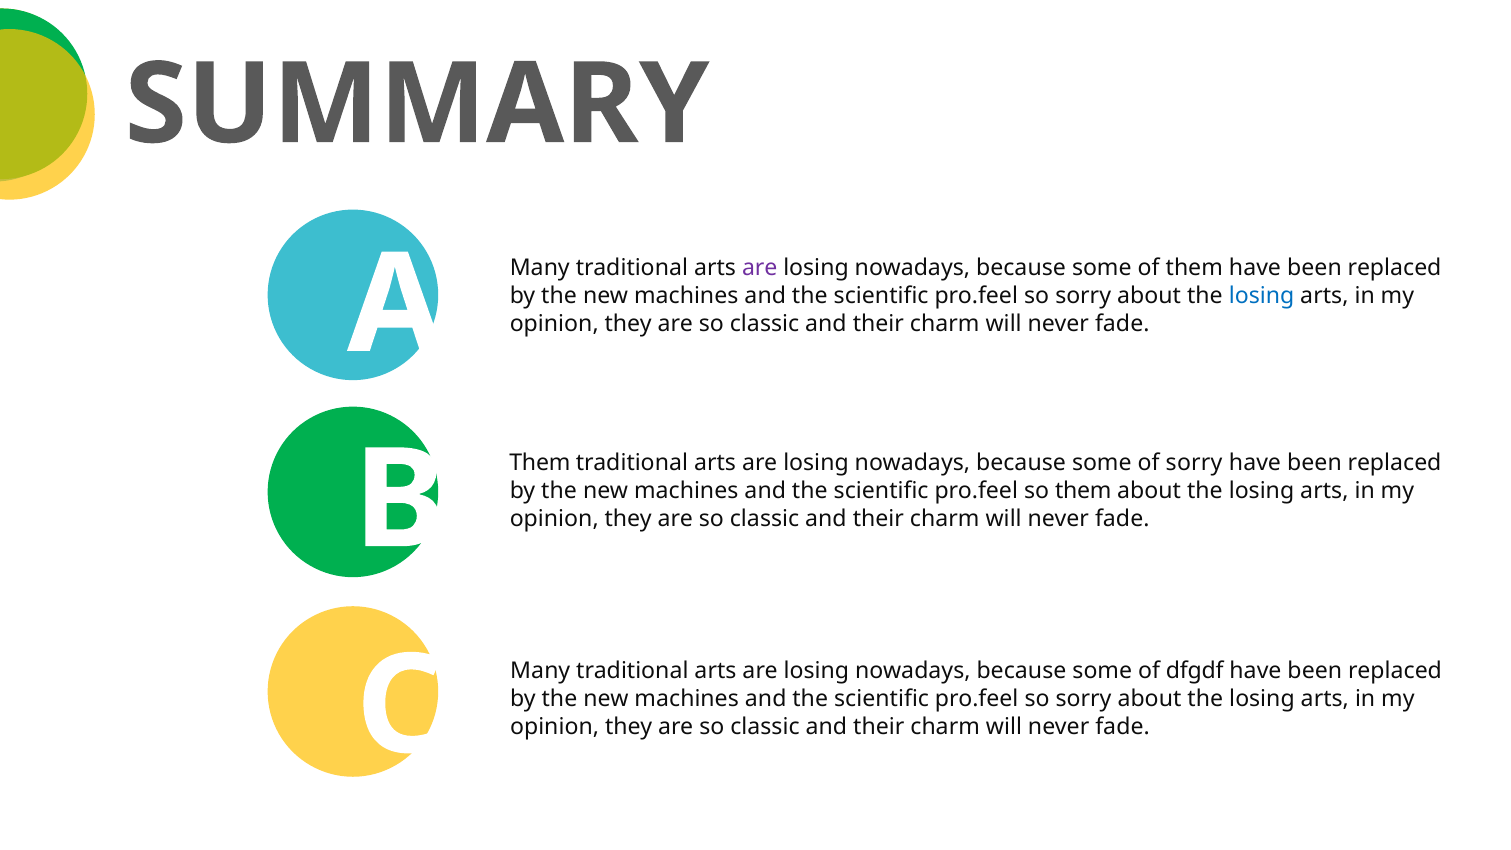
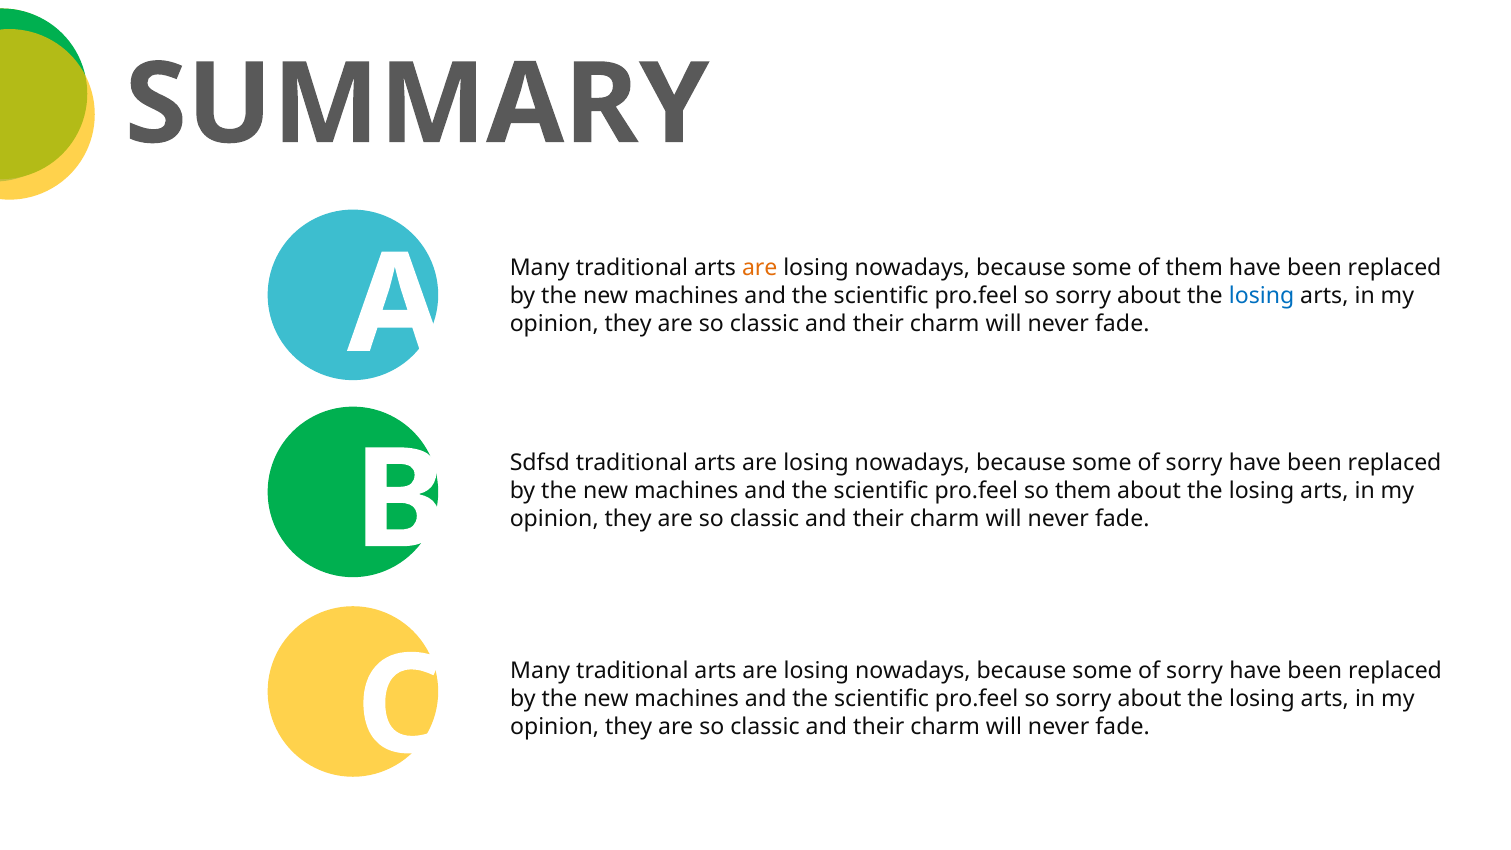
are colour: purple -> orange (760, 268)
Them: Them -> Sdfsd (540, 463)
dfgdf: dfgdf -> sorry (1195, 671)
